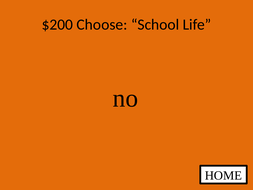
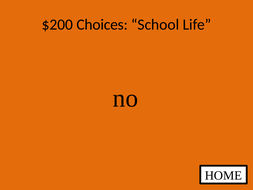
Choose: Choose -> Choices (102, 24)
